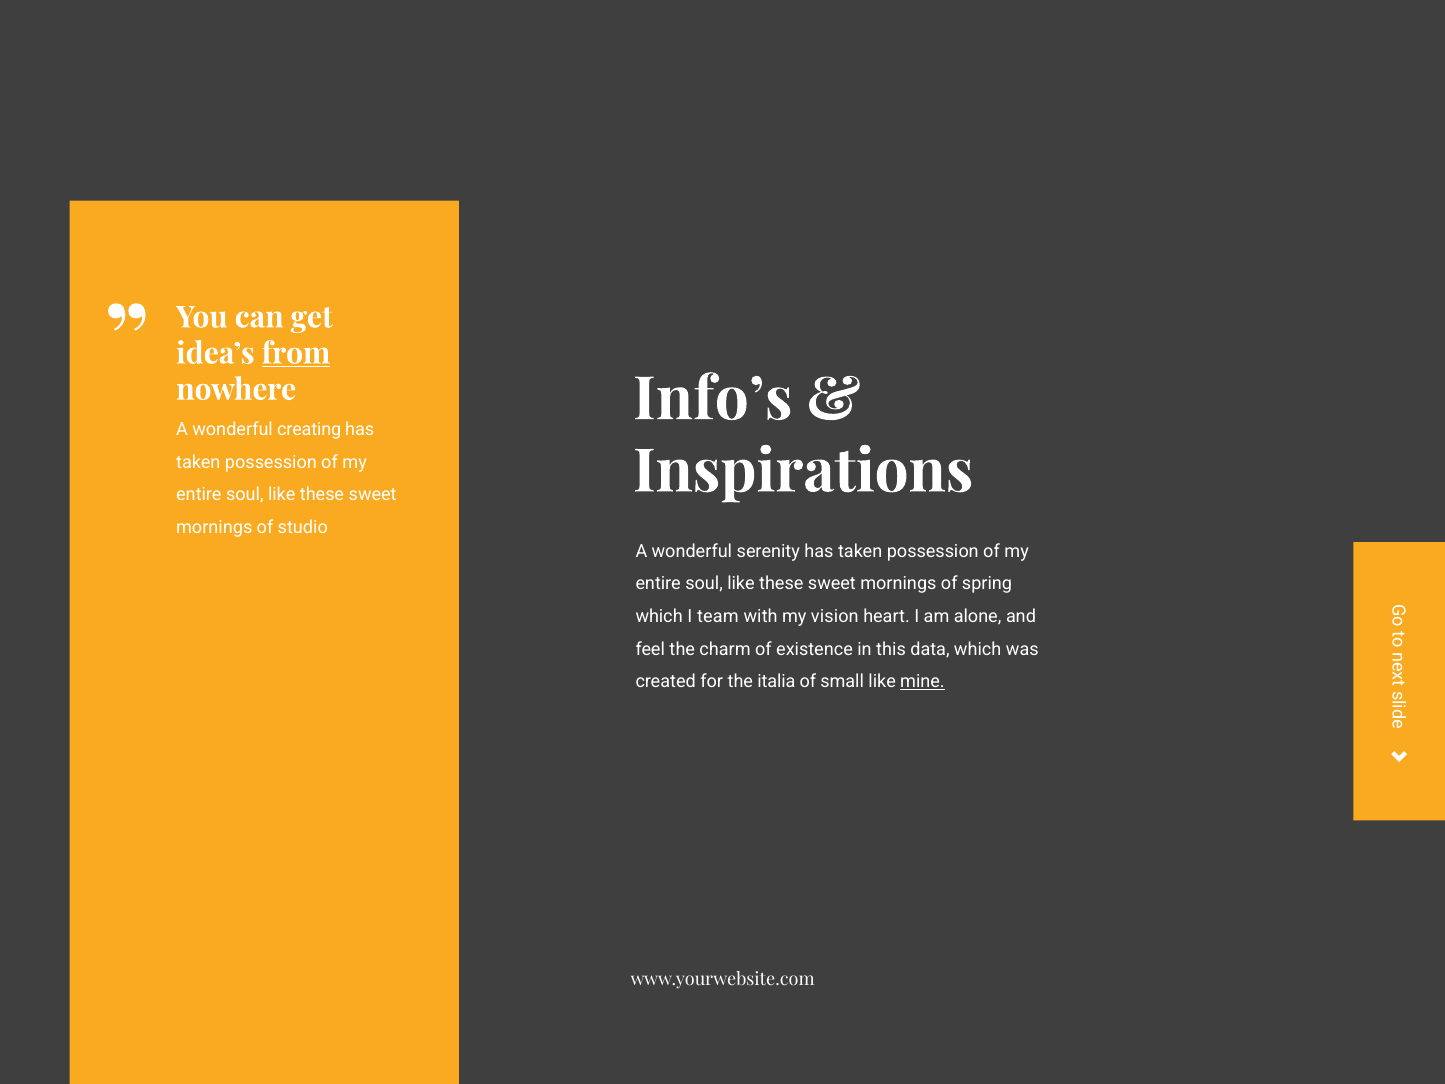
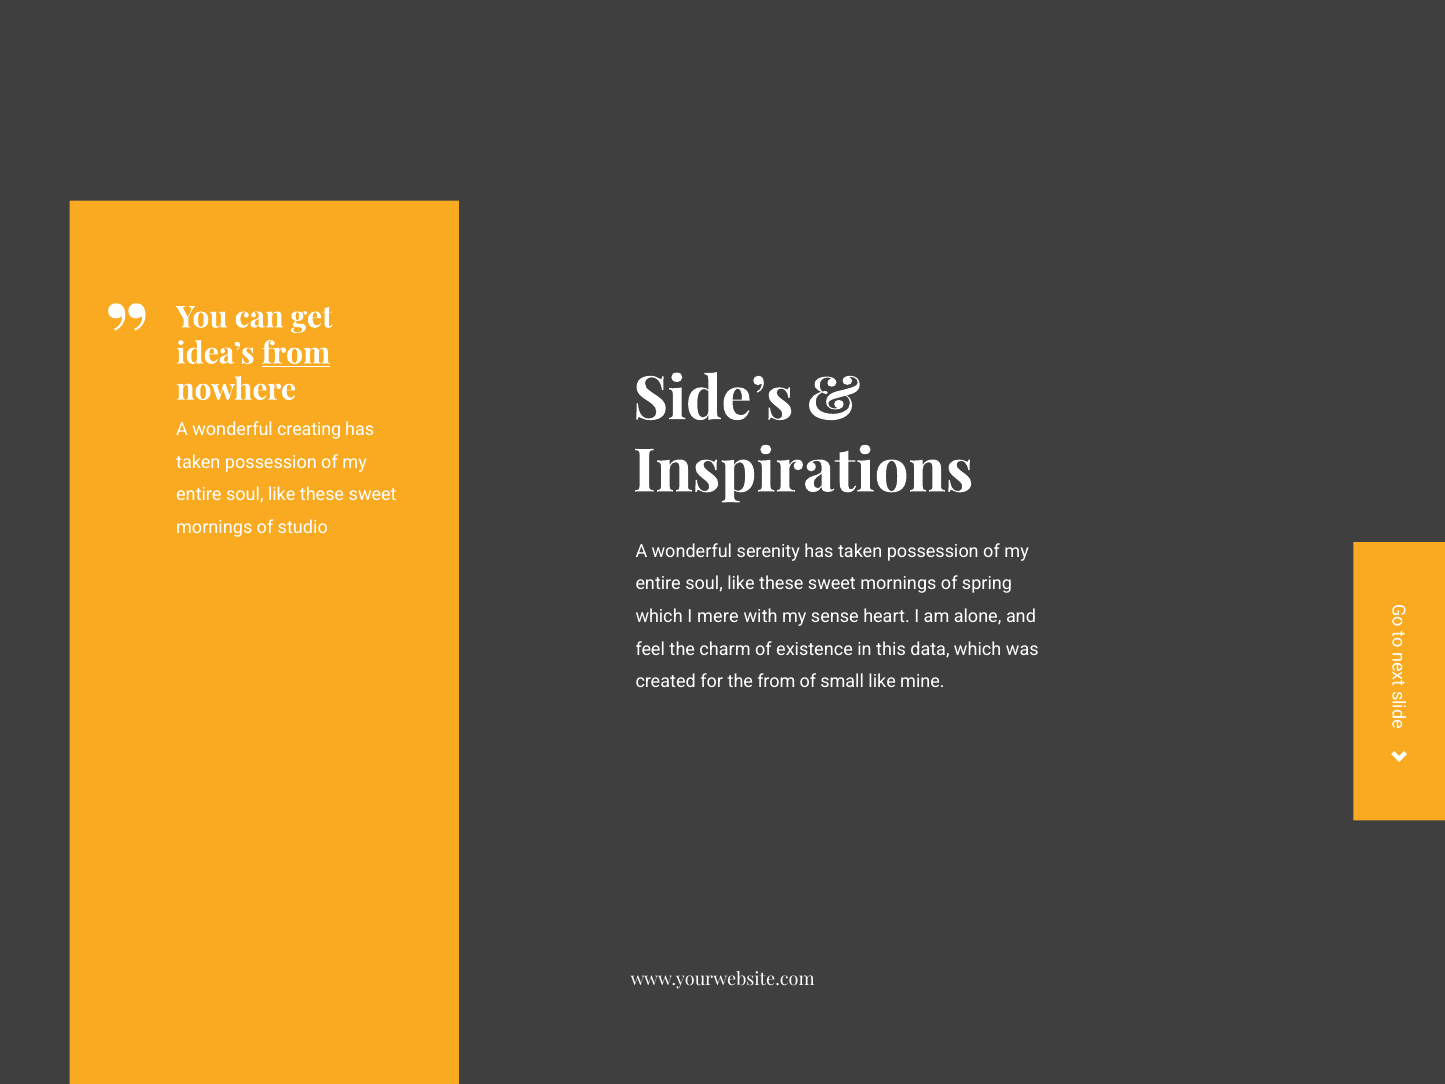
Info’s: Info’s -> Side’s (713, 399)
team: team -> mere (718, 616)
vision: vision -> sense (835, 616)
the italia: italia -> from (776, 681)
mine underline: present -> none (922, 681)
